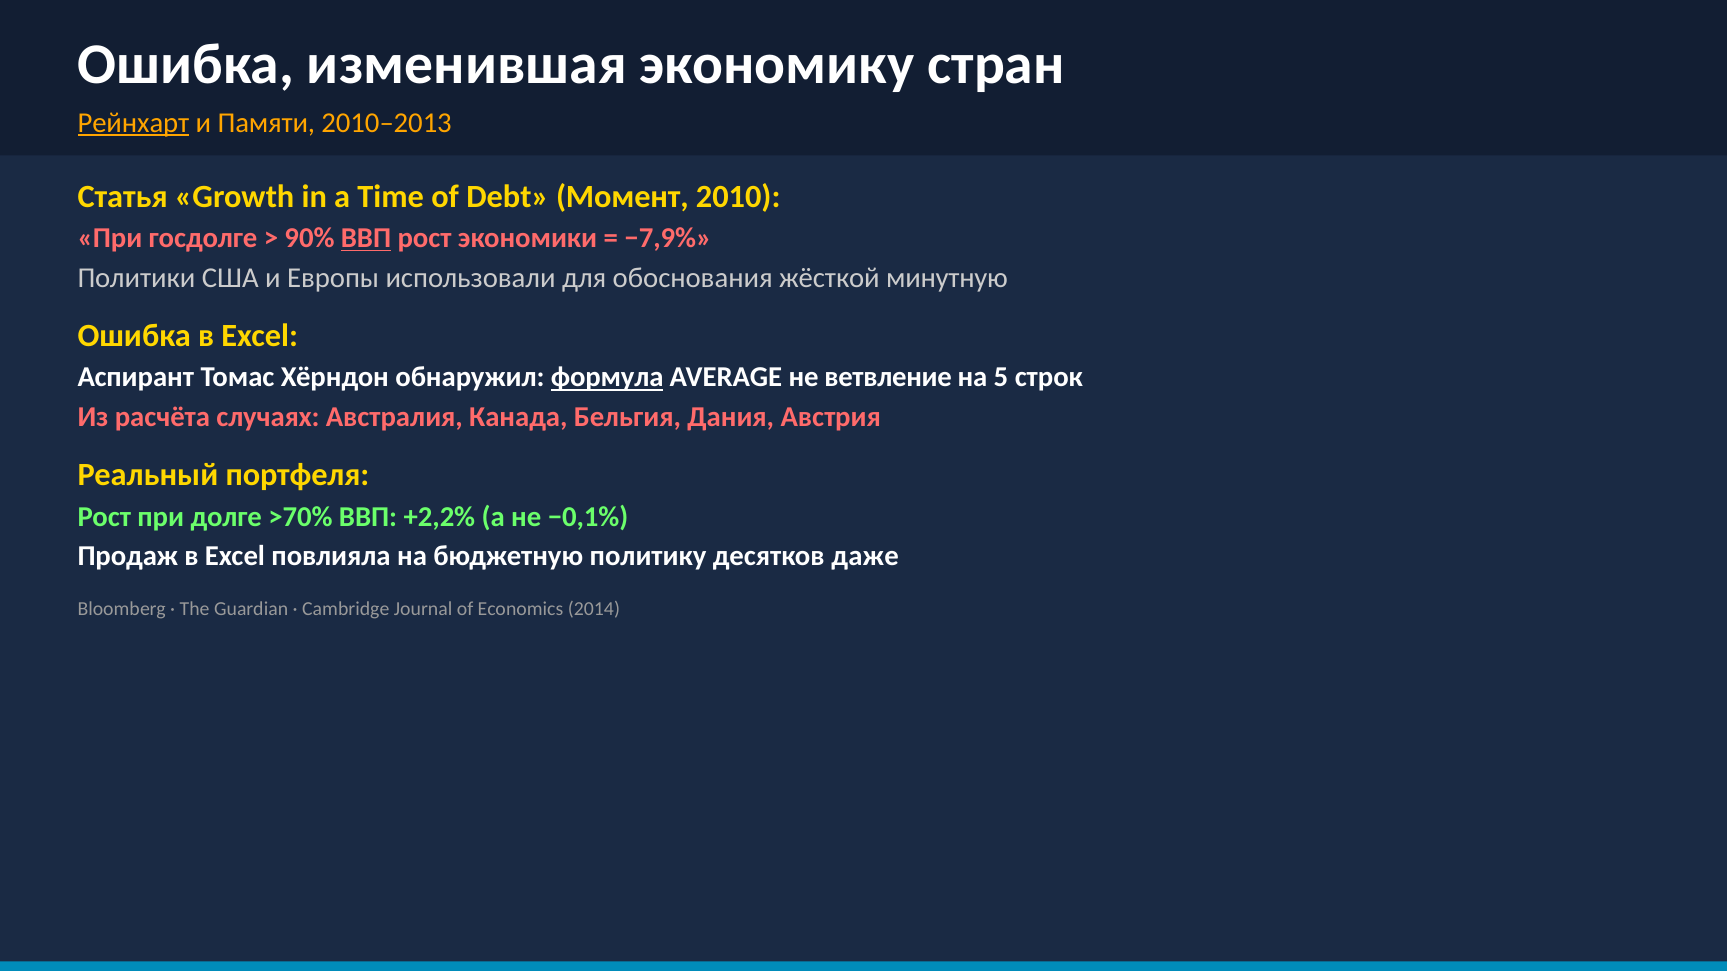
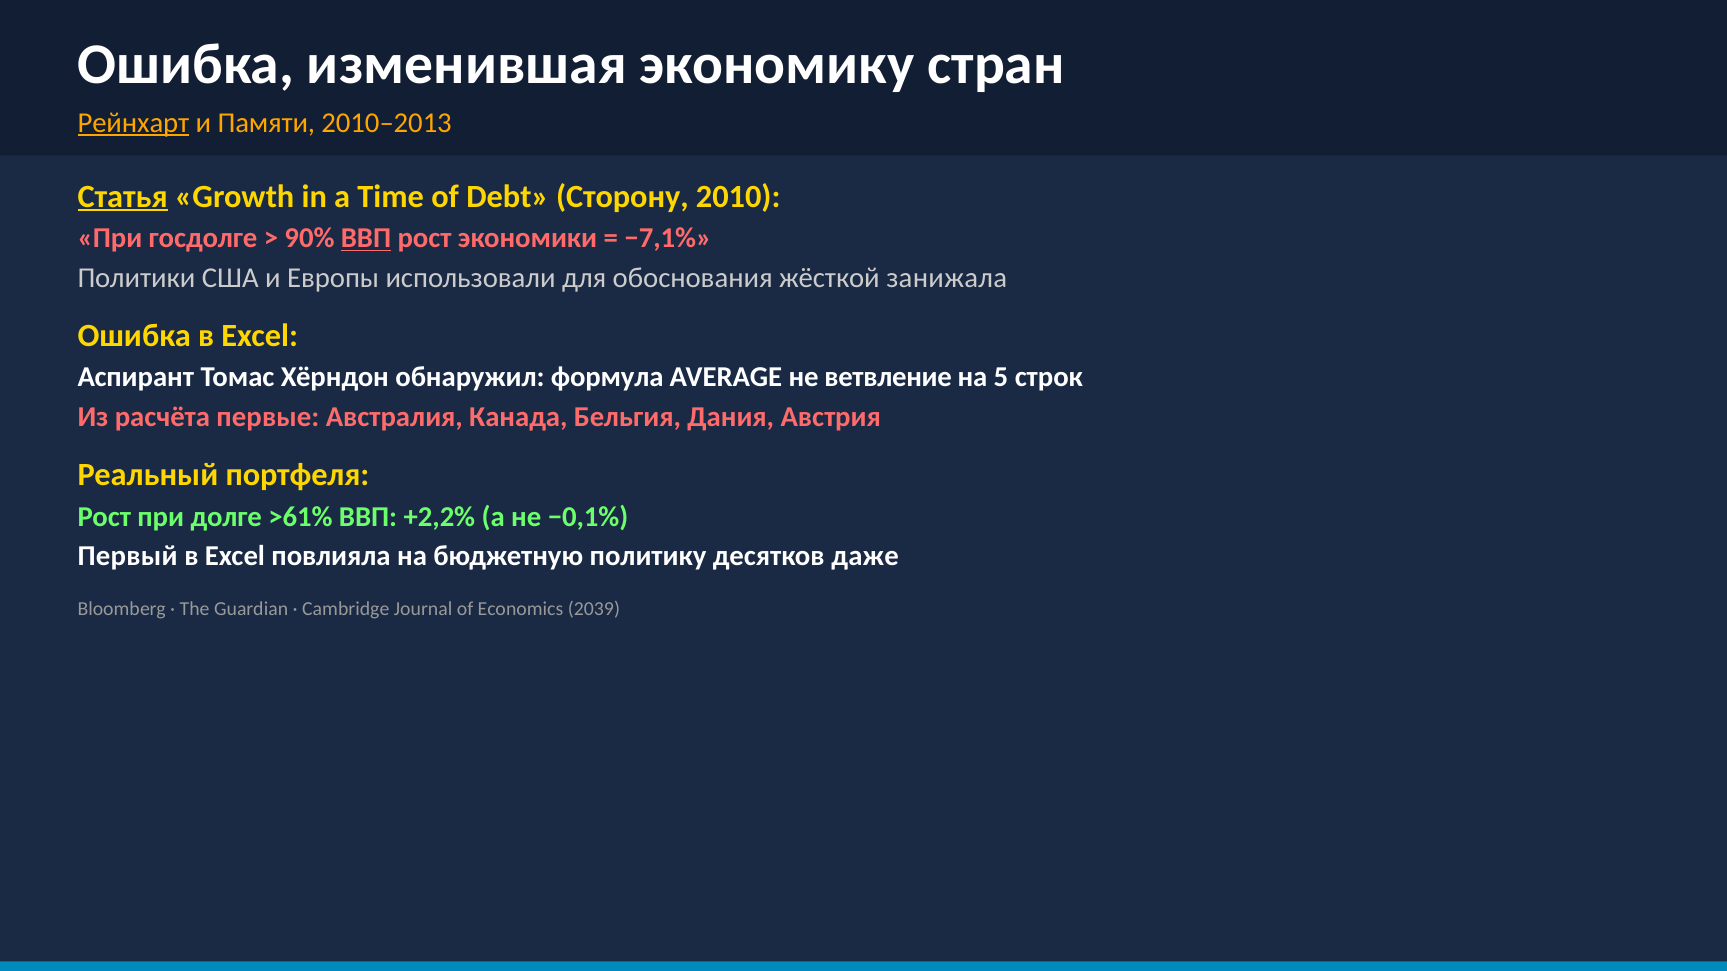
Статья underline: none -> present (123, 196)
Момент: Момент -> Сторону (622, 196)
−7,9%: −7,9% -> −7,1% (668, 238)
минутную: минутную -> занижала (947, 278)
формула underline: present -> none (607, 378)
случаях: случаях -> первые (268, 417)
>70%: >70% -> >61% (300, 517)
Продаж: Продаж -> Первый (128, 557)
2014: 2014 -> 2039 (594, 609)
